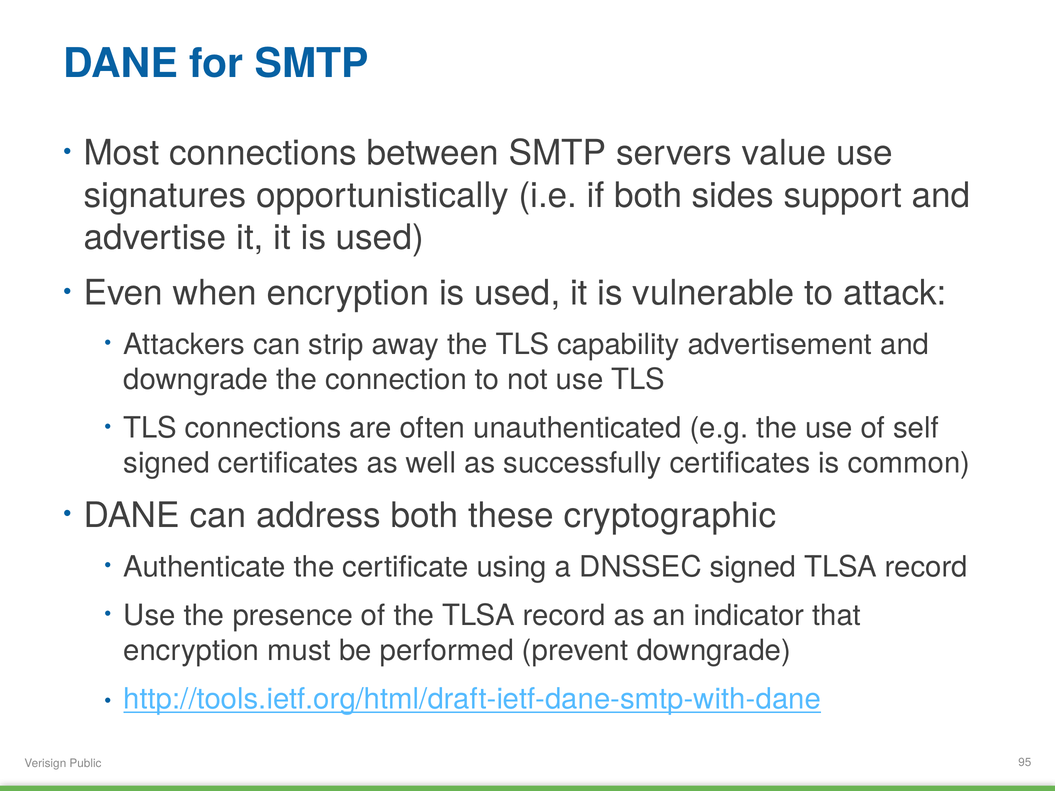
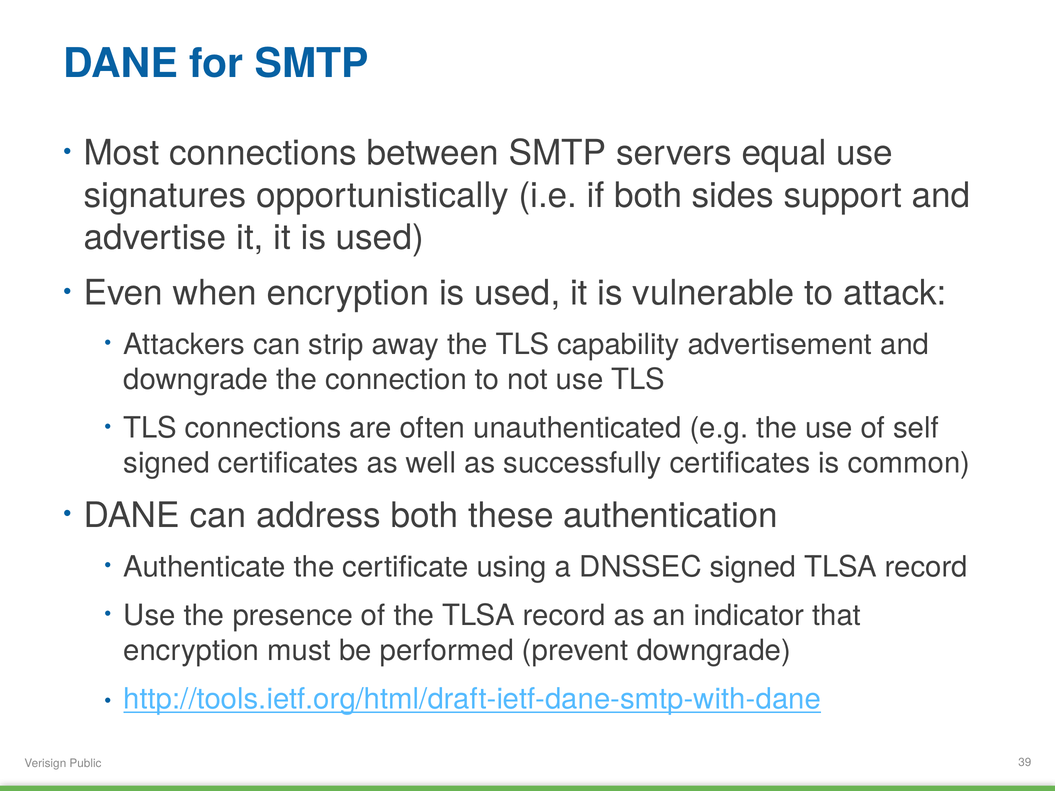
value: value -> equal (784, 153)
cryptographic: cryptographic -> authentication (670, 516)
95: 95 -> 39 (1025, 762)
